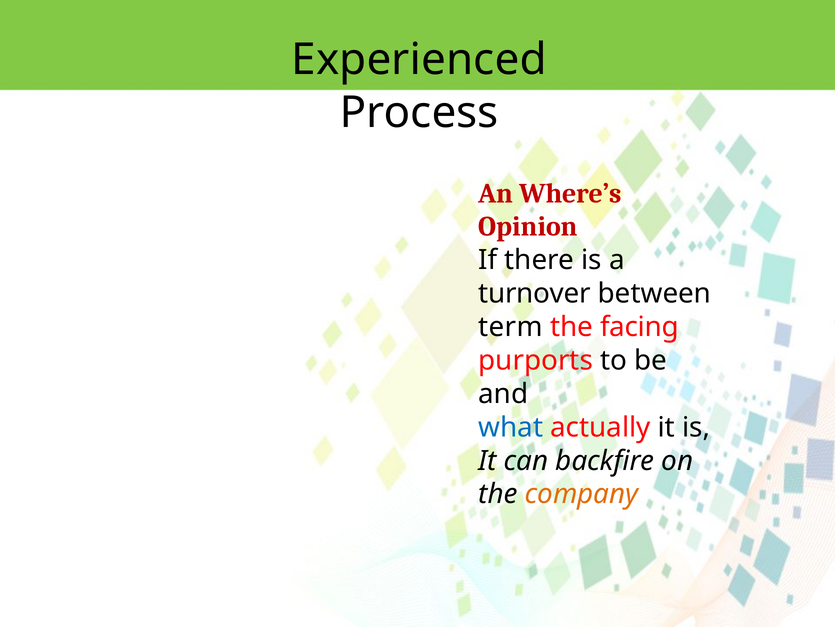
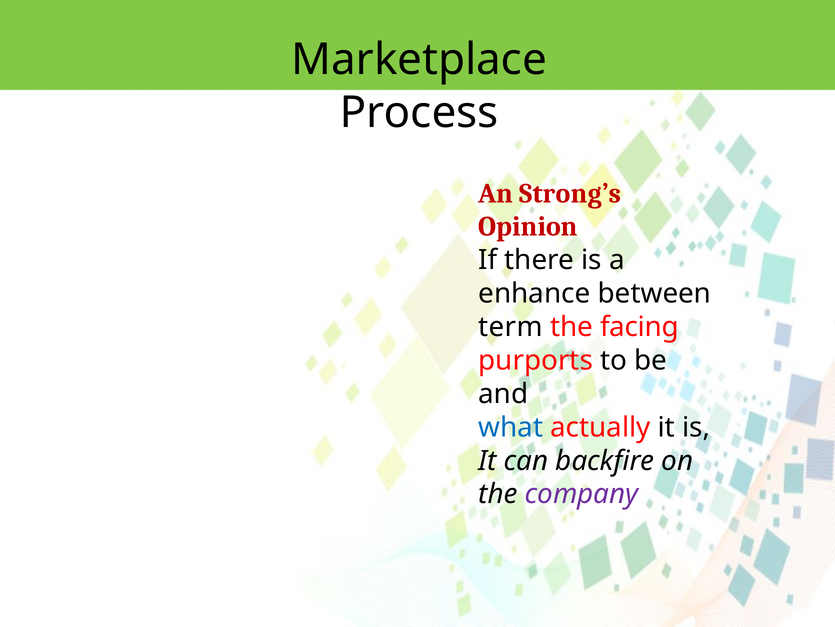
Experienced: Experienced -> Marketplace (419, 60)
Where’s: Where’s -> Strong’s (570, 193)
turnover: turnover -> enhance (534, 293)
company colour: orange -> purple (582, 494)
